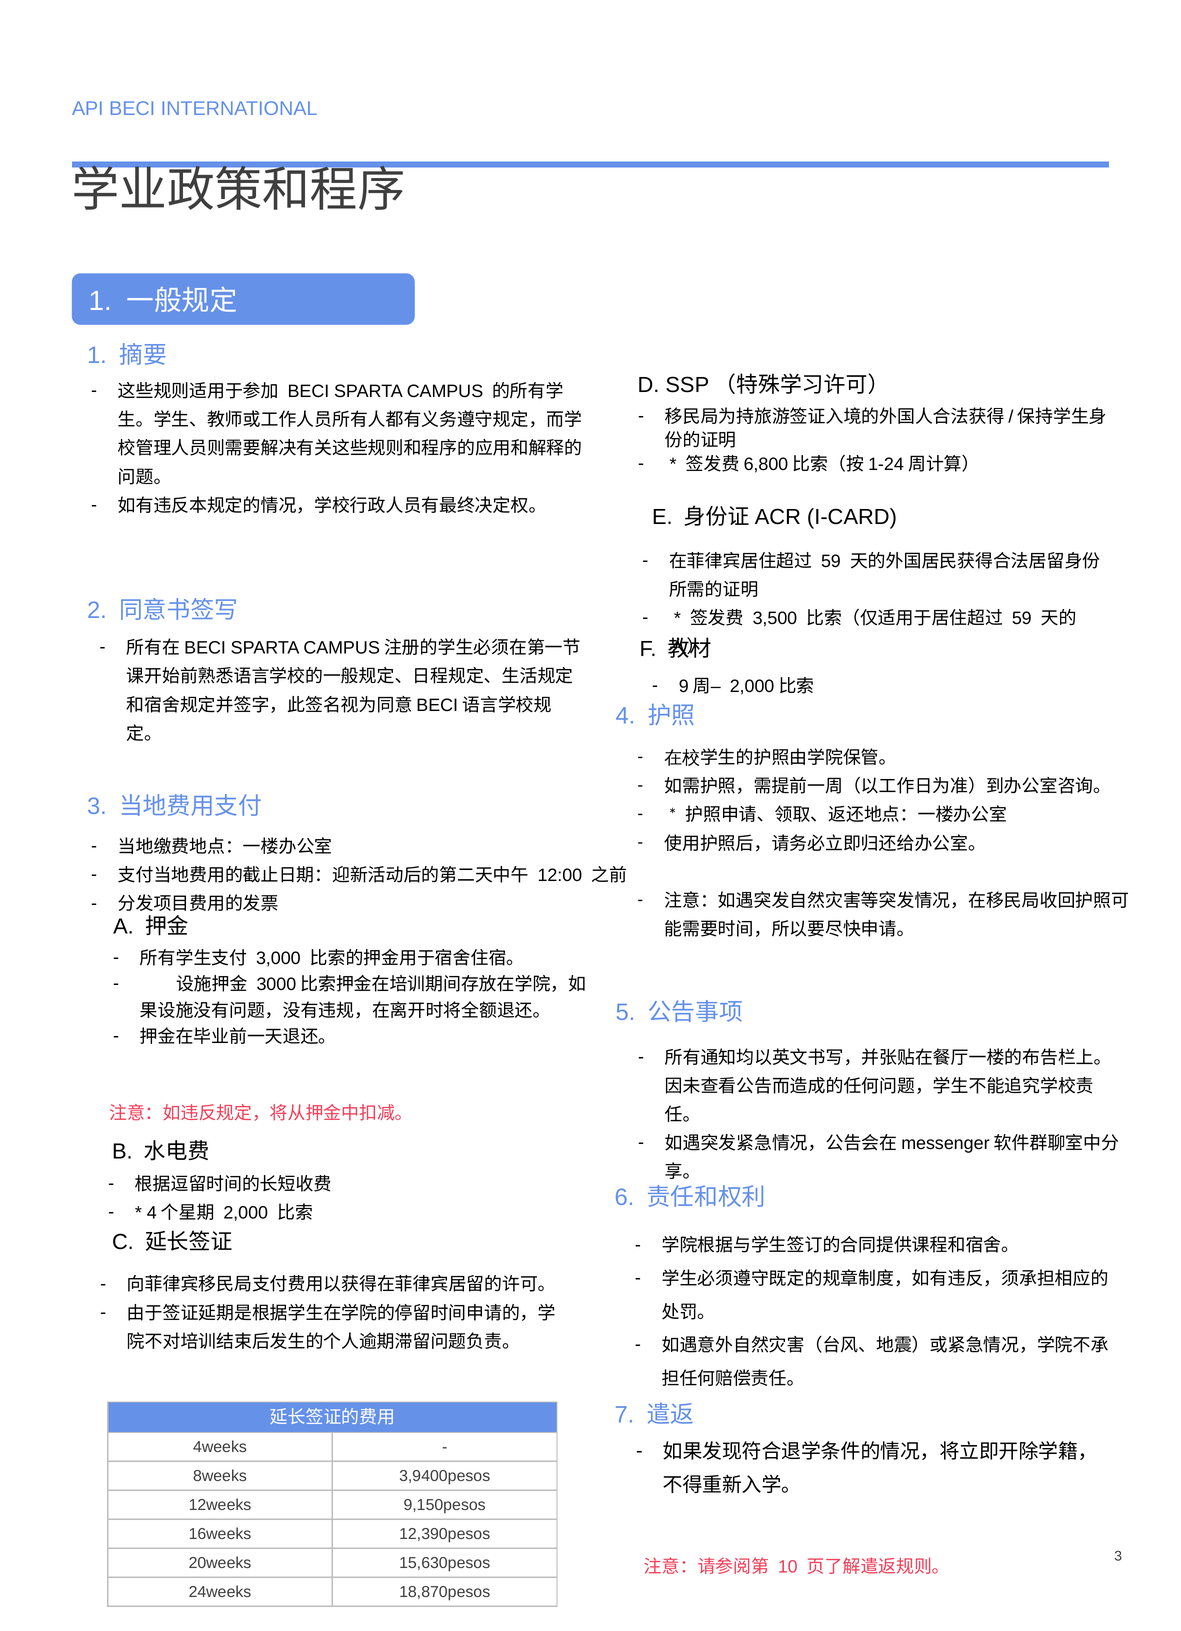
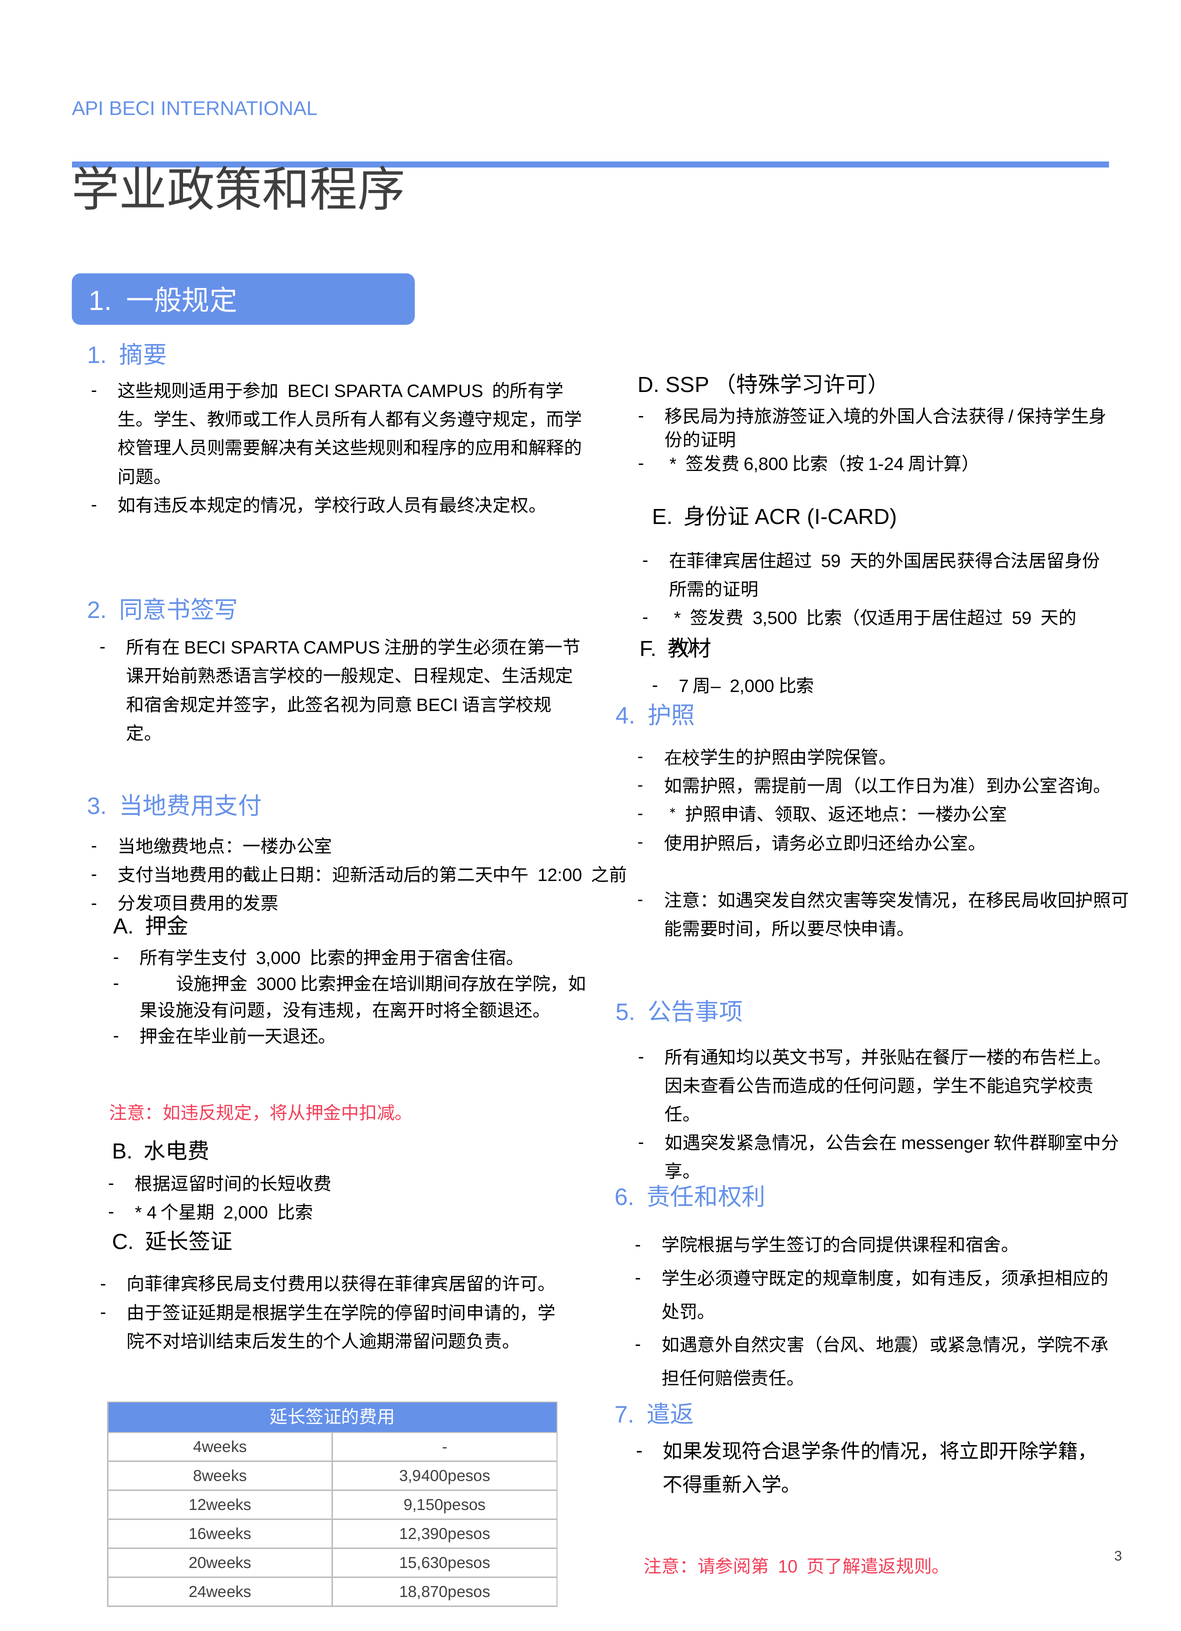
9: 9 -> 7 (684, 686)
